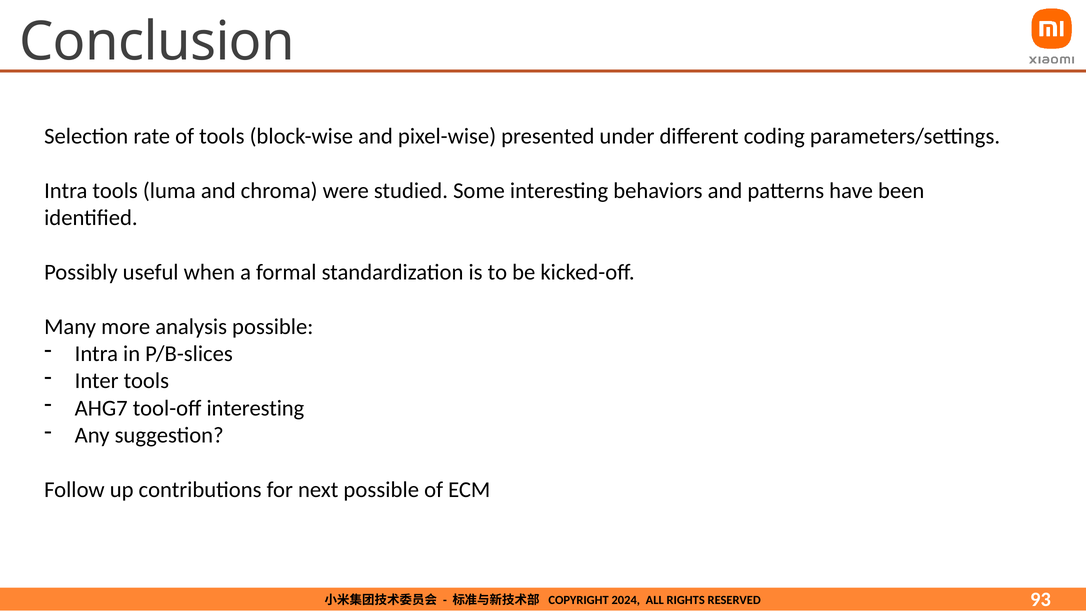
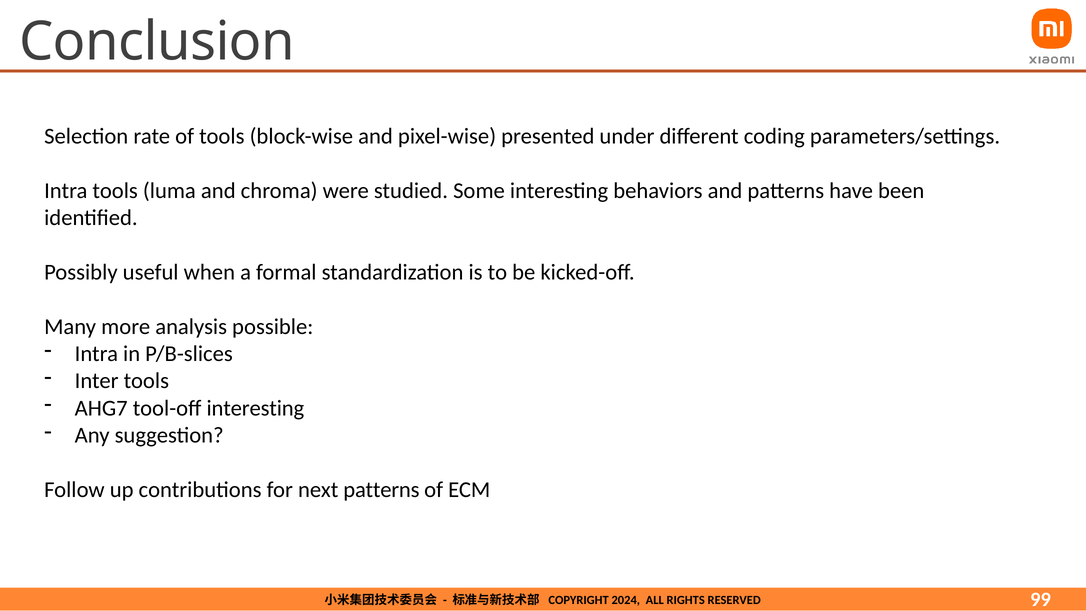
next possible: possible -> patterns (381, 489)
93: 93 -> 99 (1041, 599)
